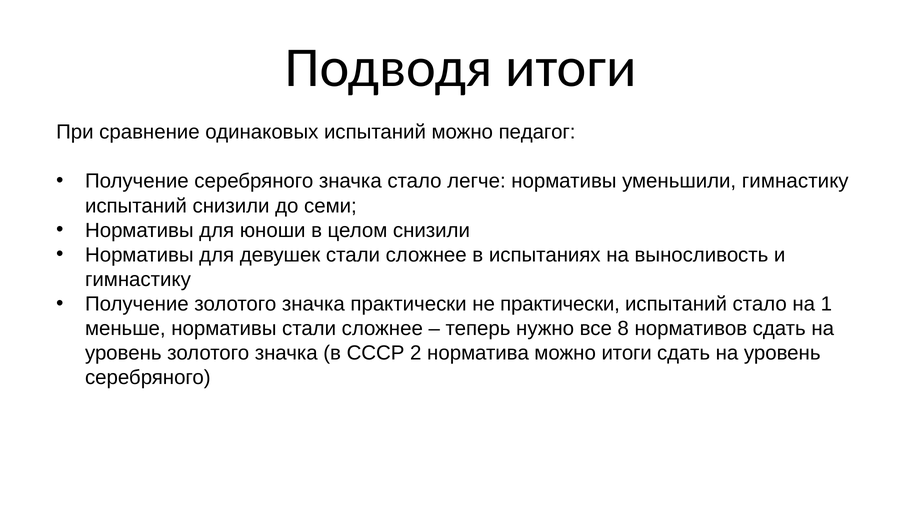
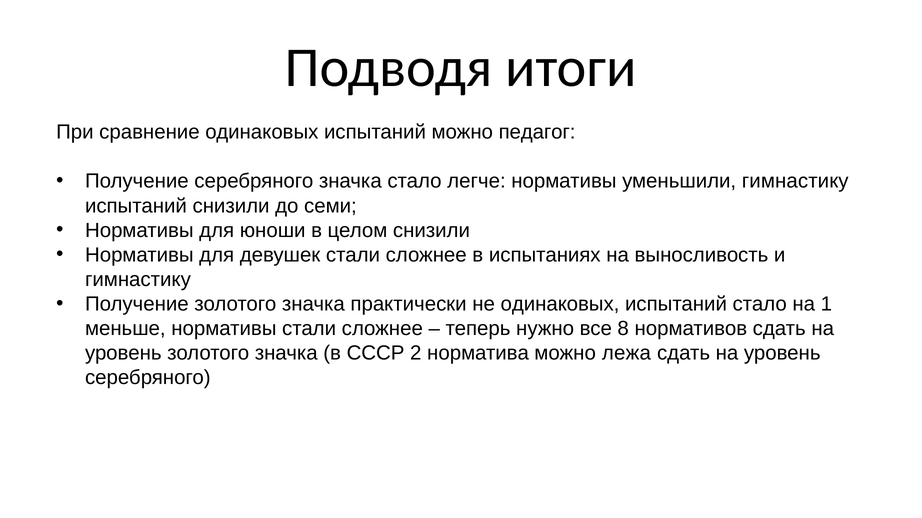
не практически: практически -> одинаковых (560, 304)
можно итоги: итоги -> лежа (626, 353)
